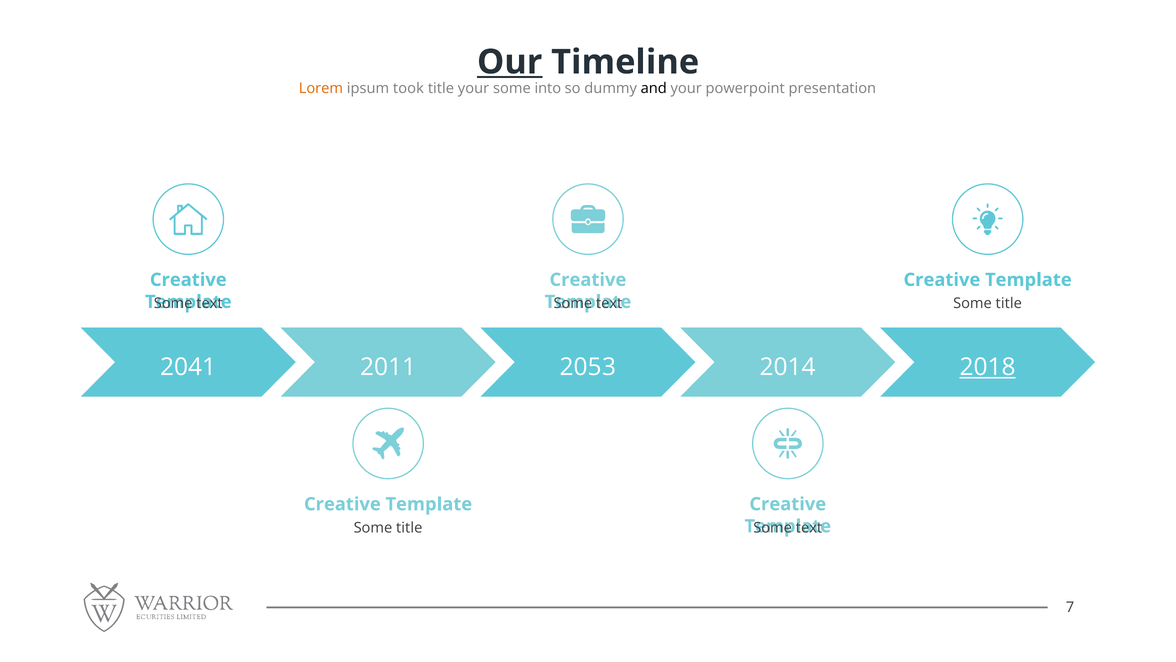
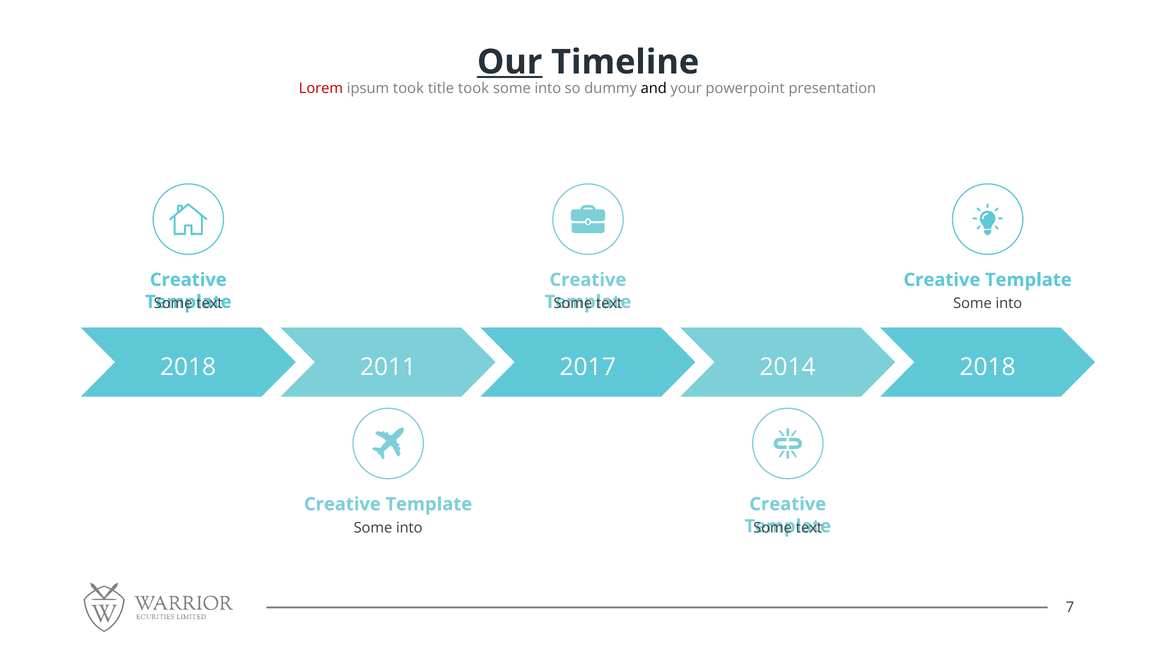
Lorem colour: orange -> red (321, 88)
title your: your -> took (473, 88)
title: title -> into (1009, 303)
2041: 2041 -> 2018 (188, 367)
2053: 2053 -> 2017 (588, 367)
2018 underline: present -> none (988, 367)
title: title -> into (409, 527)
